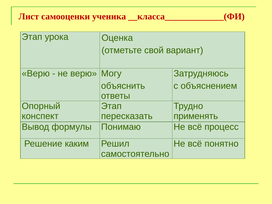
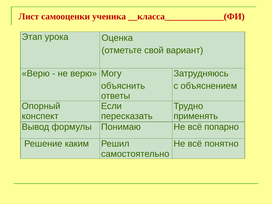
Этап: Этап -> Если (111, 106)
процесс: процесс -> попарно (222, 127)
